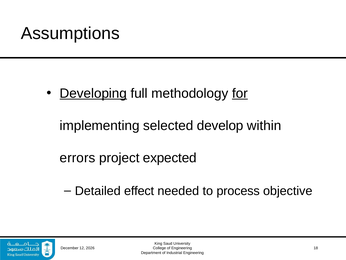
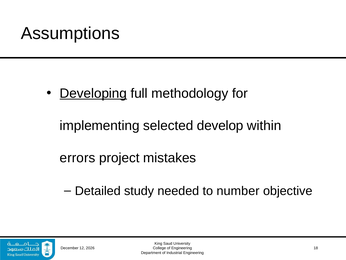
for underline: present -> none (240, 93)
expected: expected -> mistakes (170, 158)
effect: effect -> study (139, 191)
process: process -> number (238, 191)
